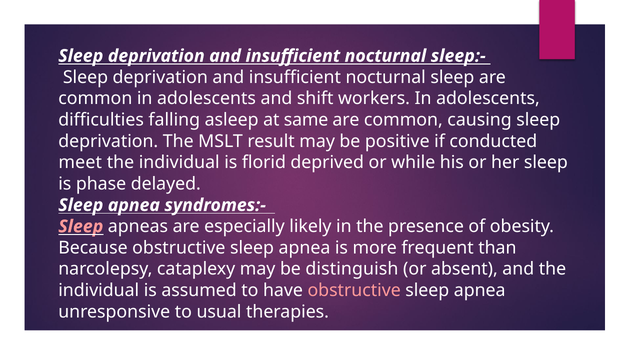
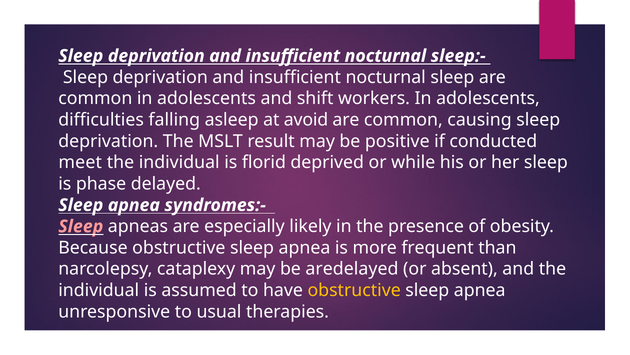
same: same -> avoid (306, 120)
distinguish: distinguish -> aredelayed (352, 269)
obstructive colour: pink -> yellow (354, 290)
